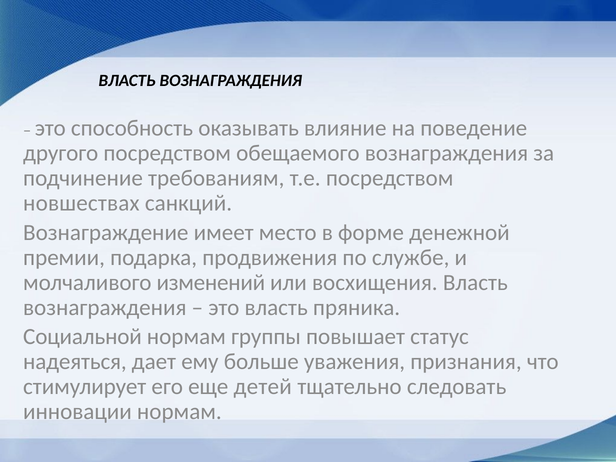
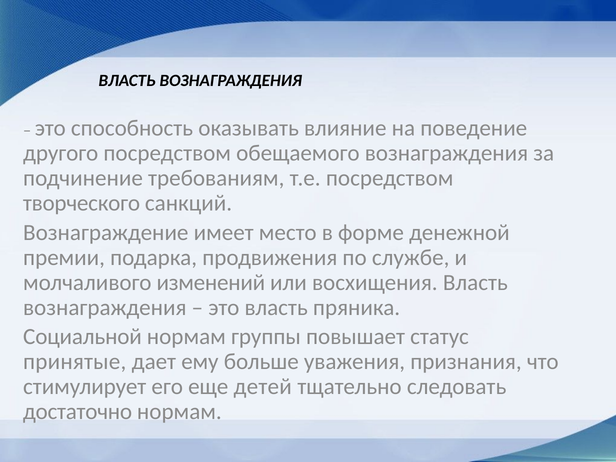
новшествах: новшествах -> творческого (82, 203)
надеяться: надеяться -> принятые (75, 362)
инновации: инновации -> достаточно (78, 412)
